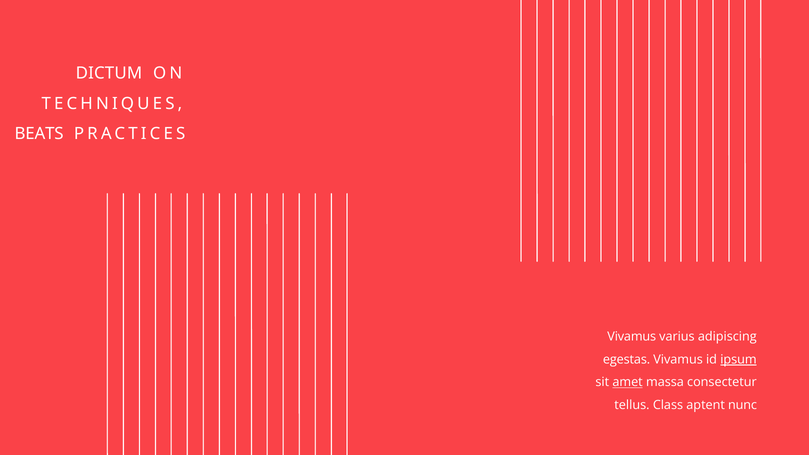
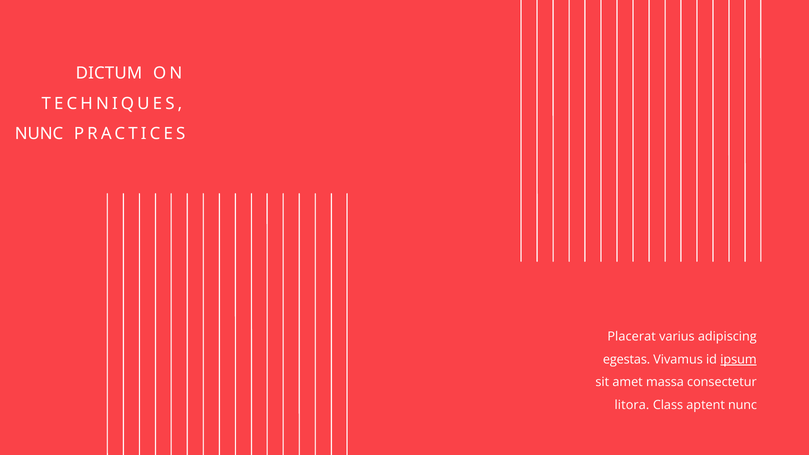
BEATS: BEATS -> NUNC (39, 134)
Vivamus: Vivamus -> Placerat (632, 337)
amet underline: present -> none (628, 382)
tellus: tellus -> litora (632, 405)
